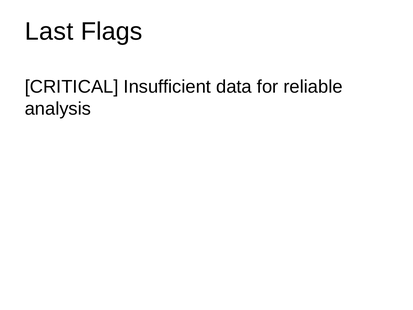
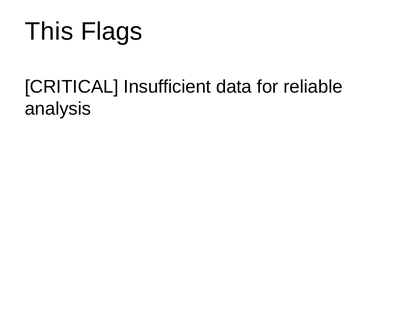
Last: Last -> This (49, 31)
